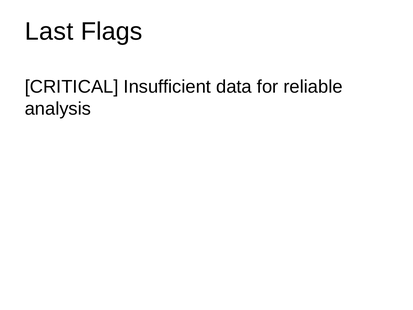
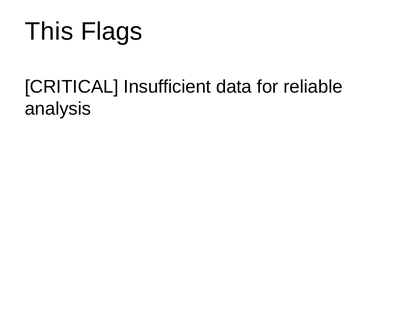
Last: Last -> This (49, 31)
